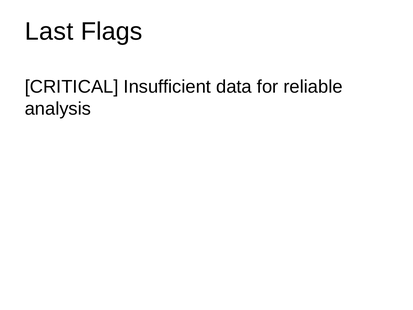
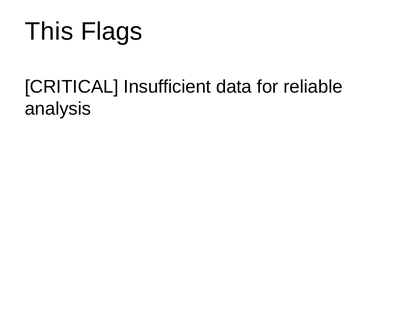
Last: Last -> This (49, 31)
